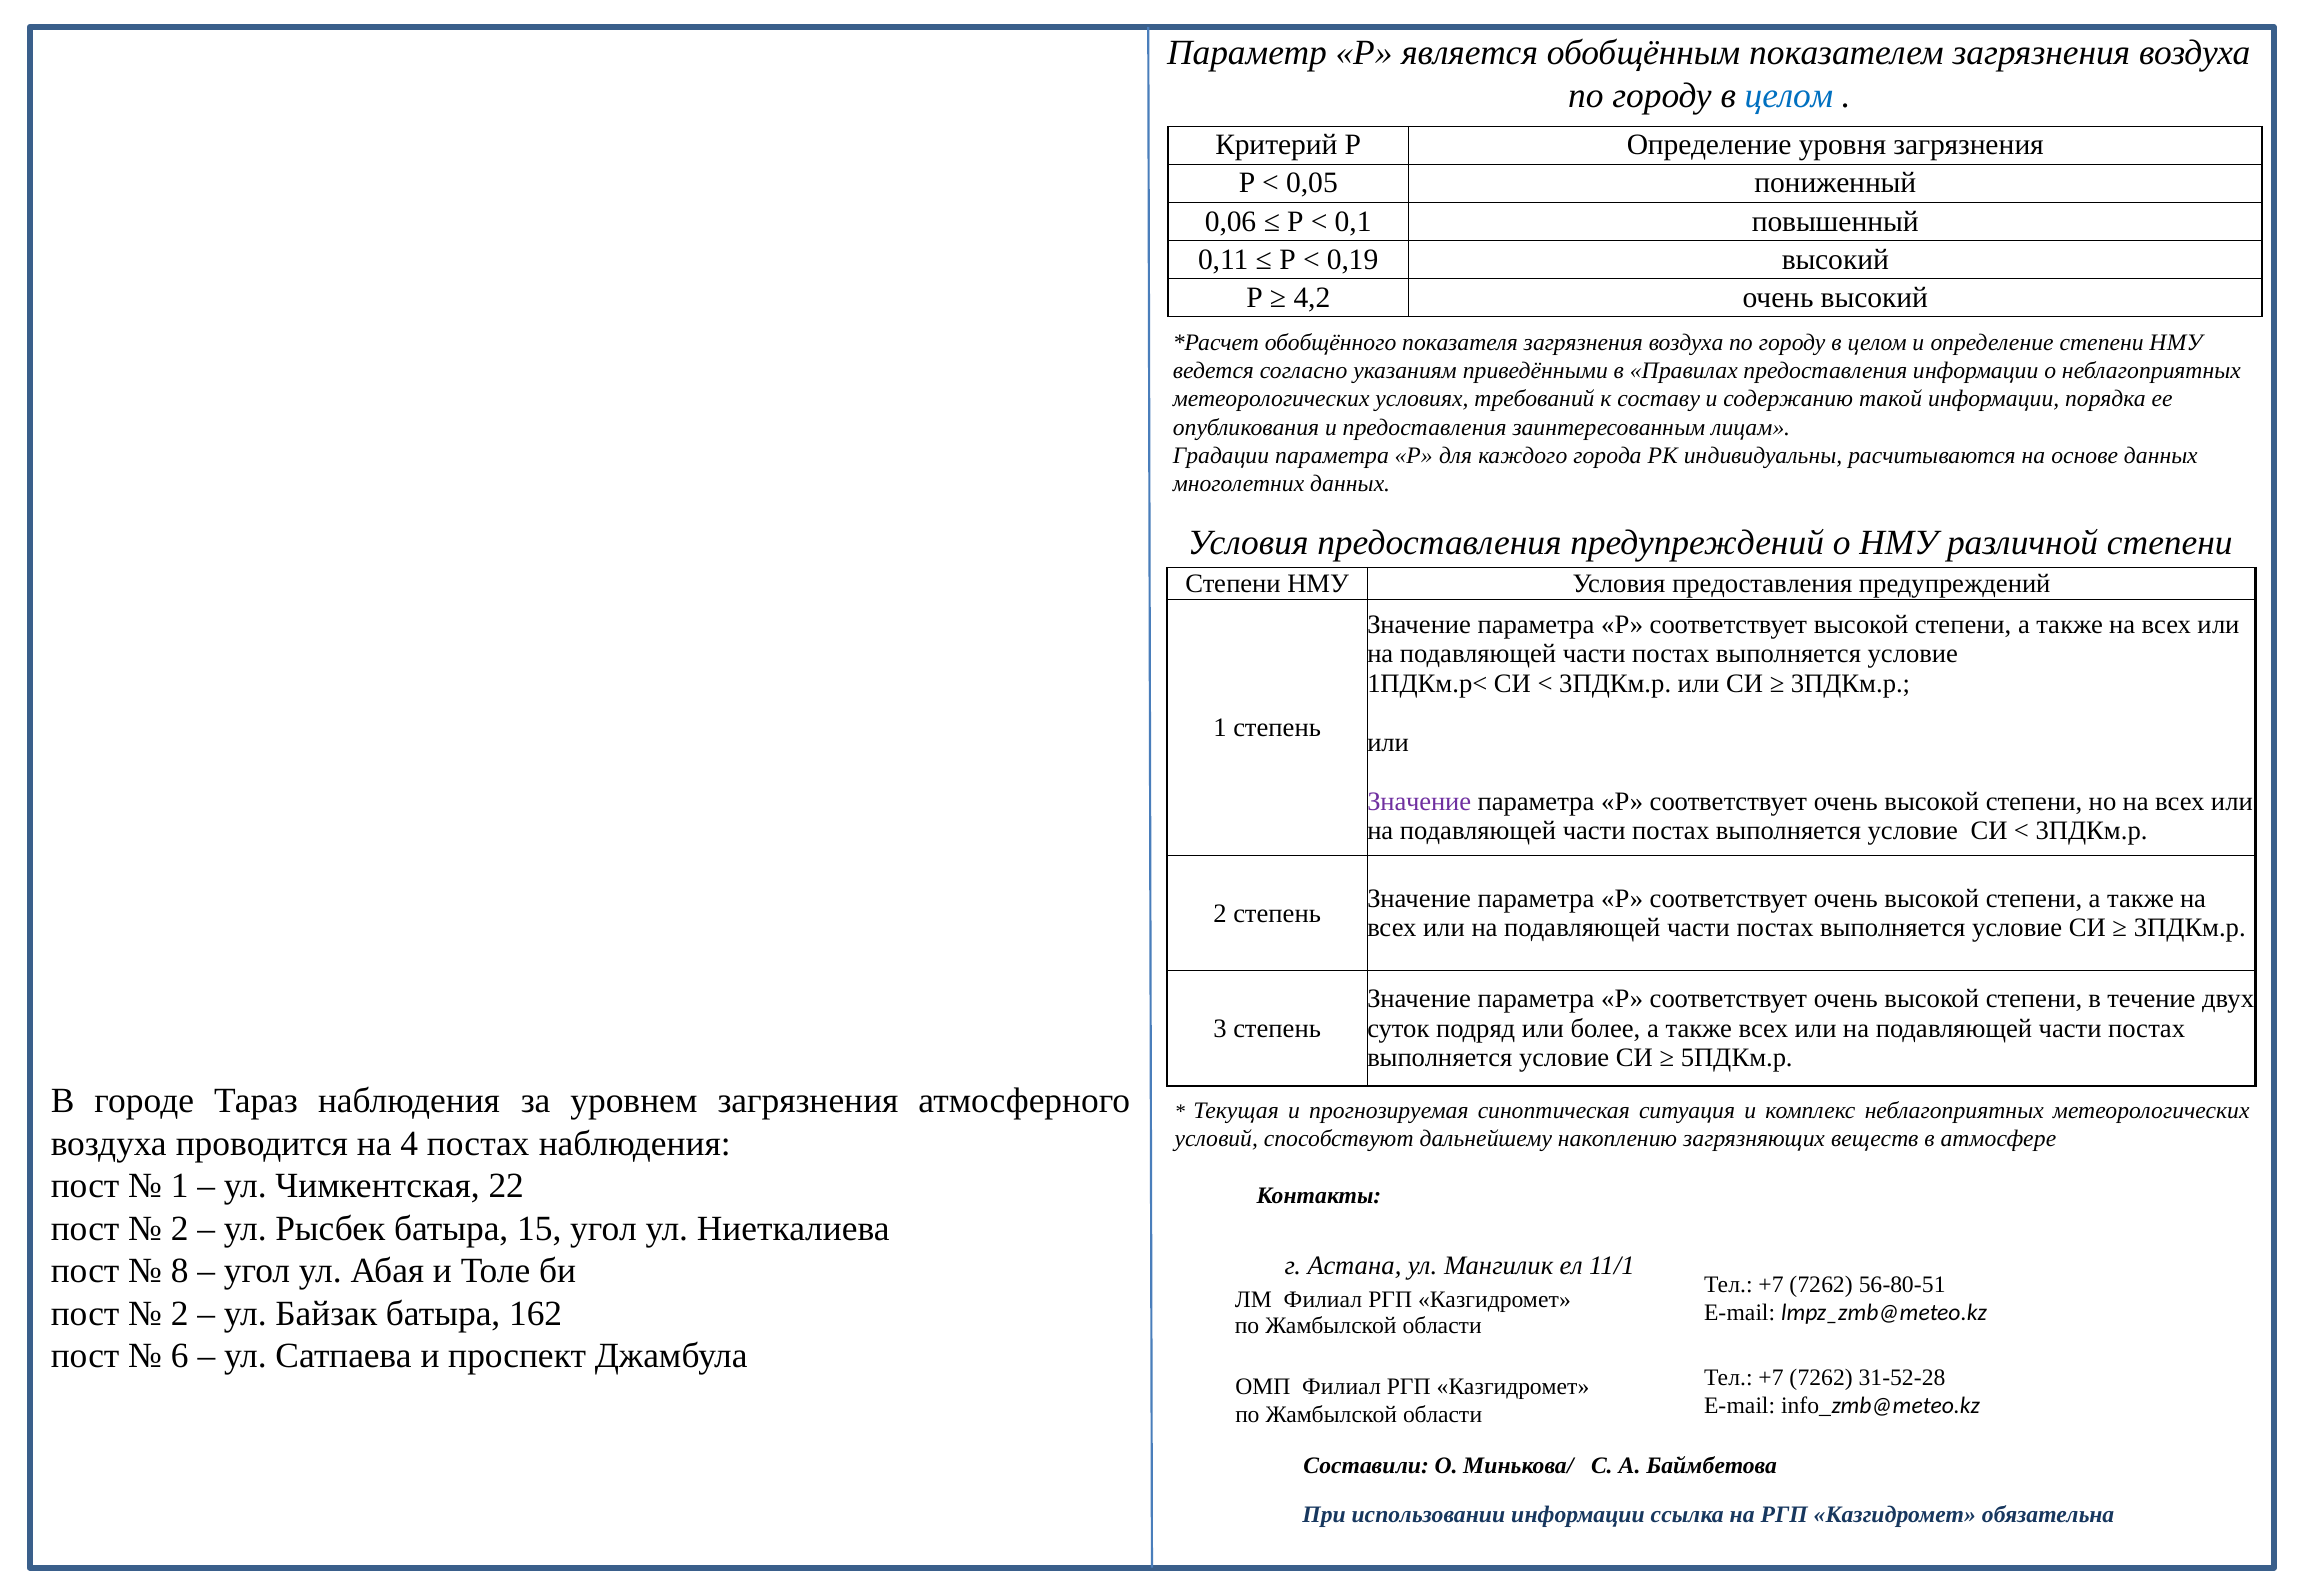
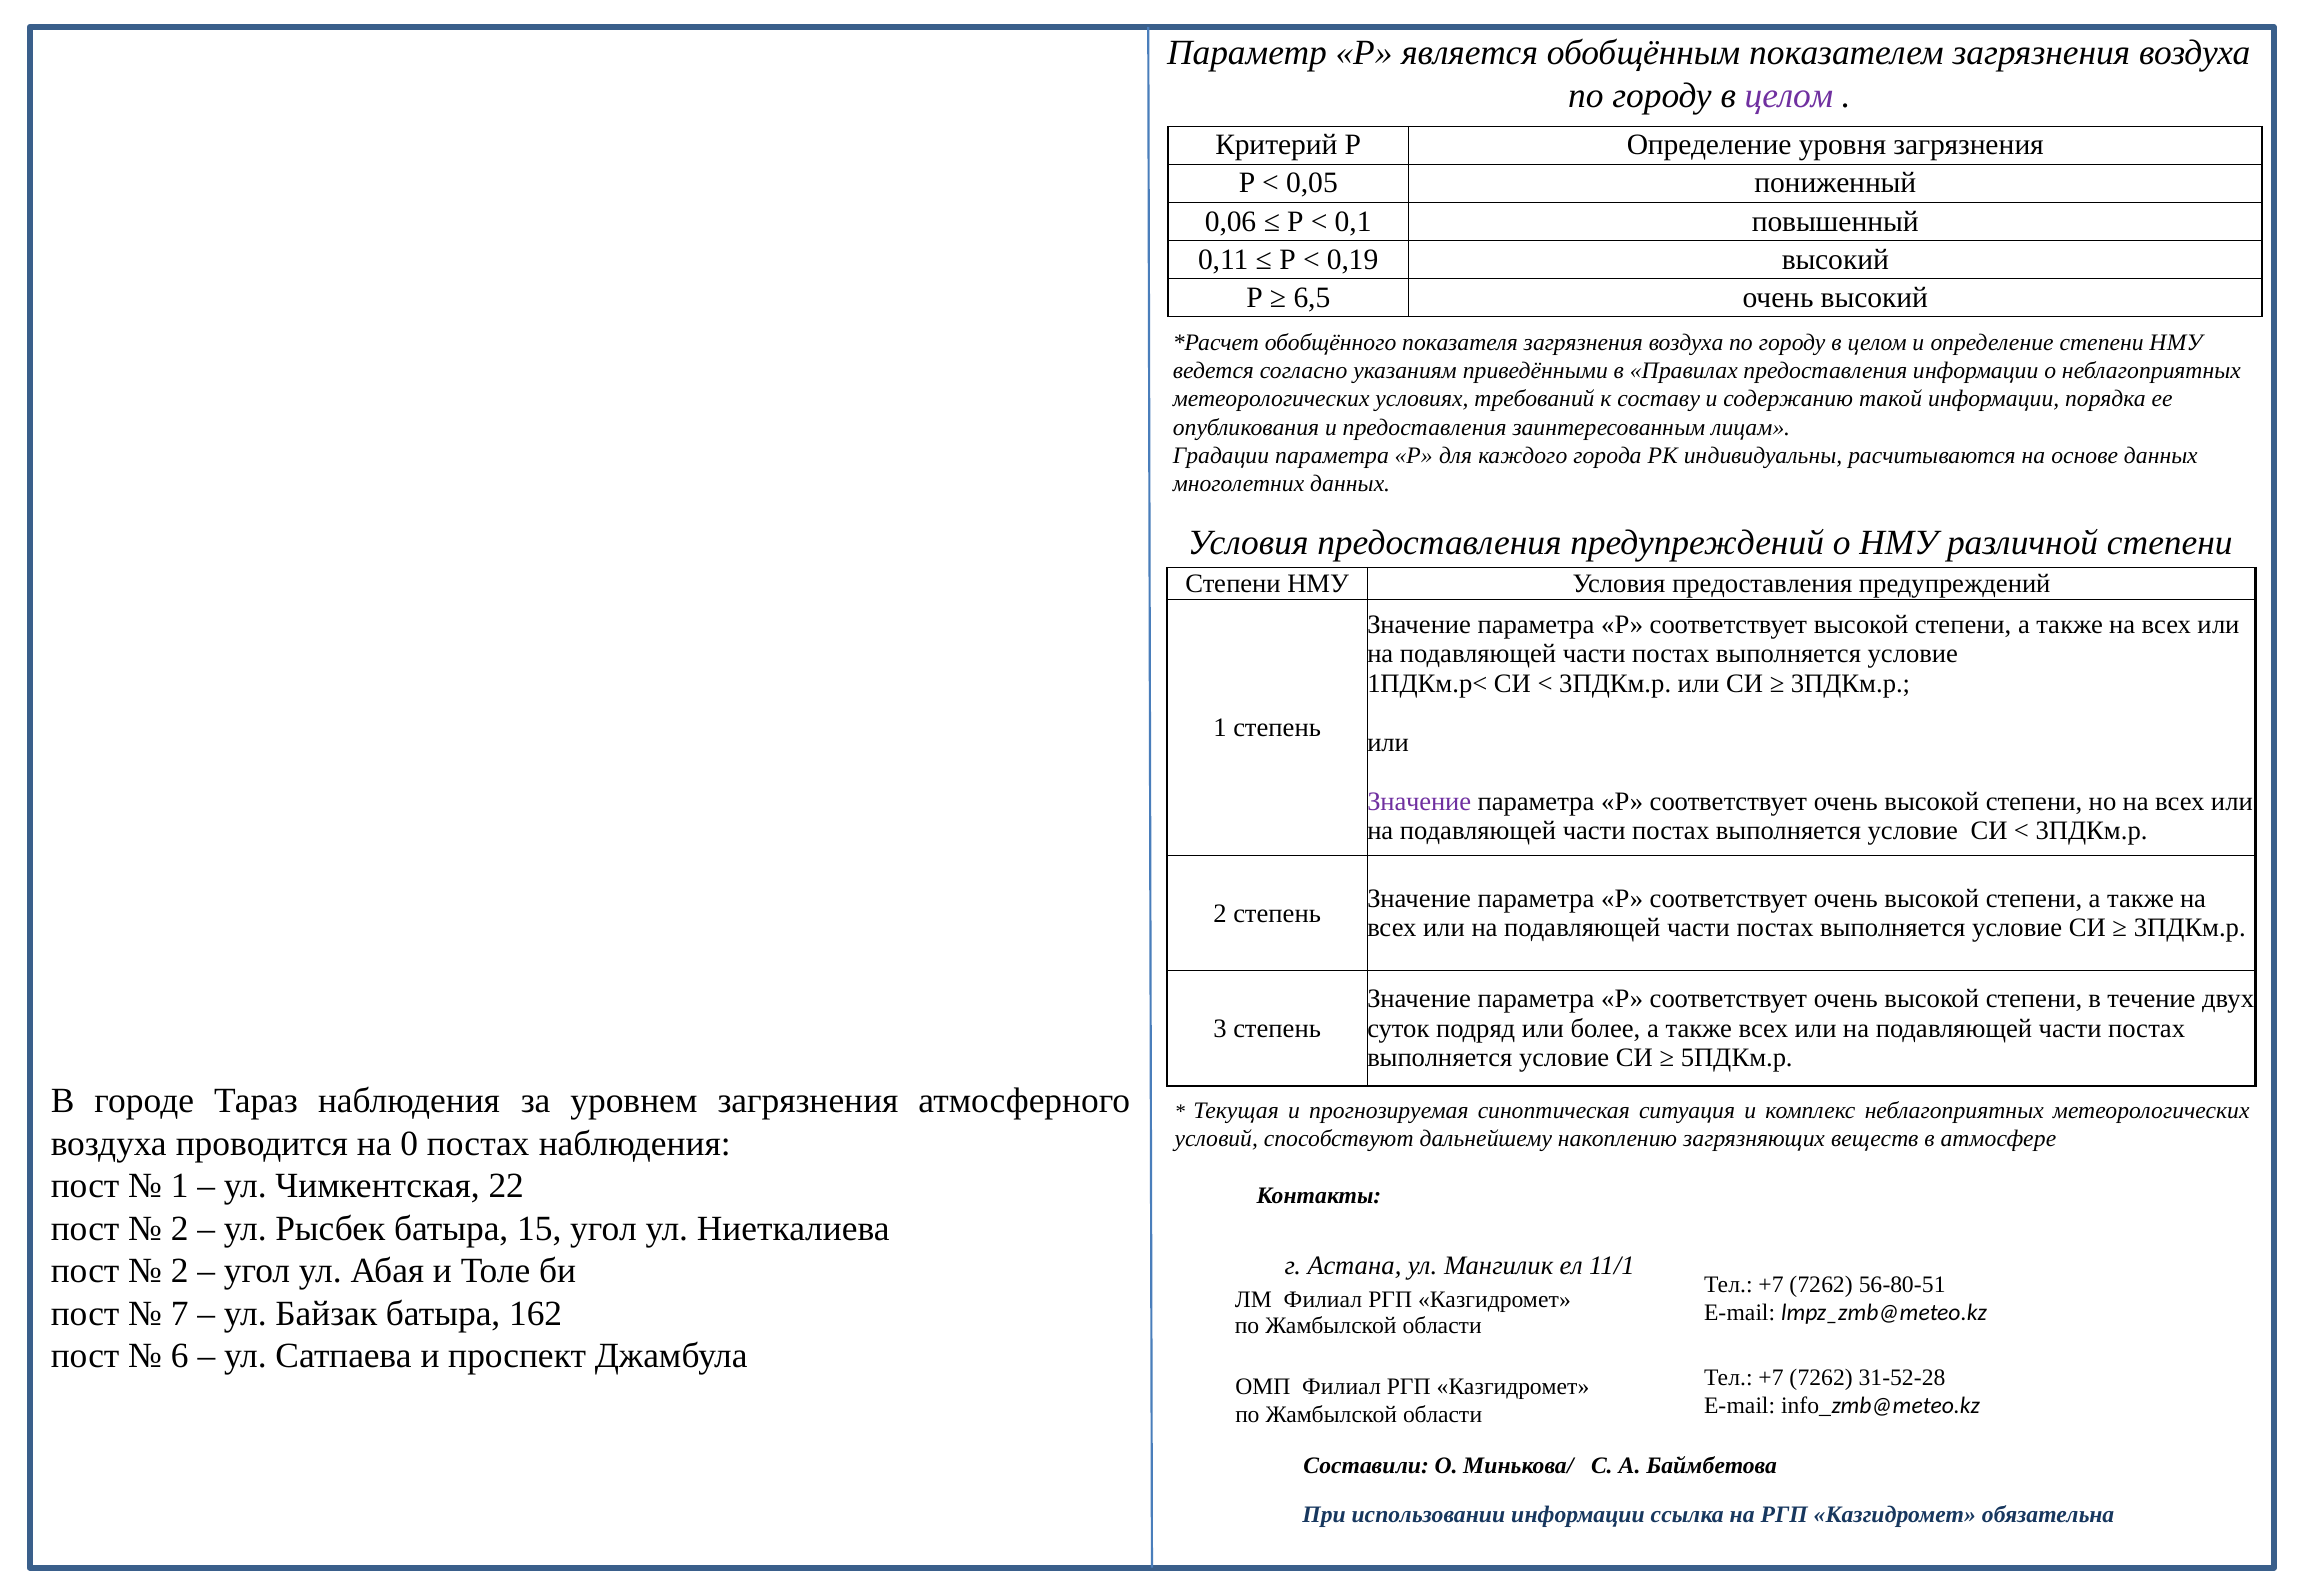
целом colour: blue -> purple (1789, 96)
4,2: 4,2 -> 6,5 (1312, 297)
4: 4 -> 0 (409, 1144)
8: 8 -> 2 (180, 1271)
2: 2 -> 7 (180, 1314)
